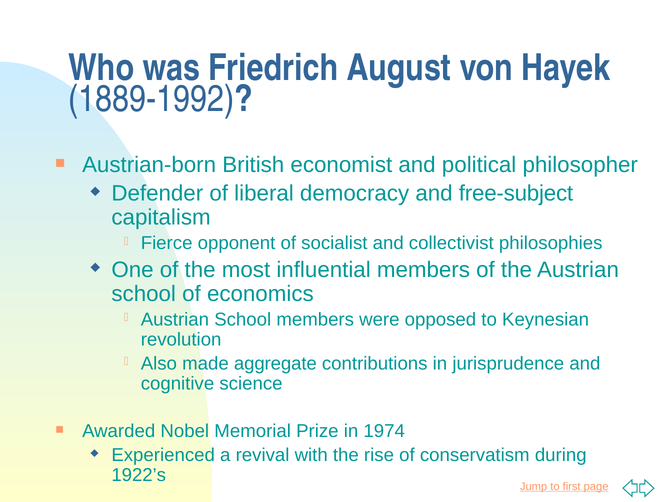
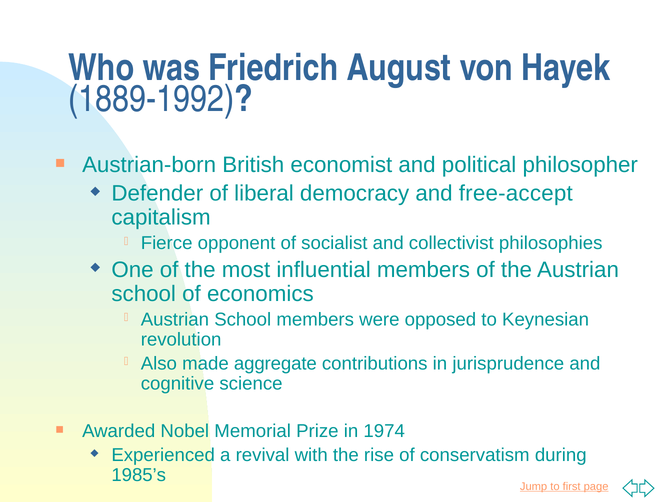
free-subject: free-subject -> free-accept (516, 194)
1922’s: 1922’s -> 1985’s (139, 476)
